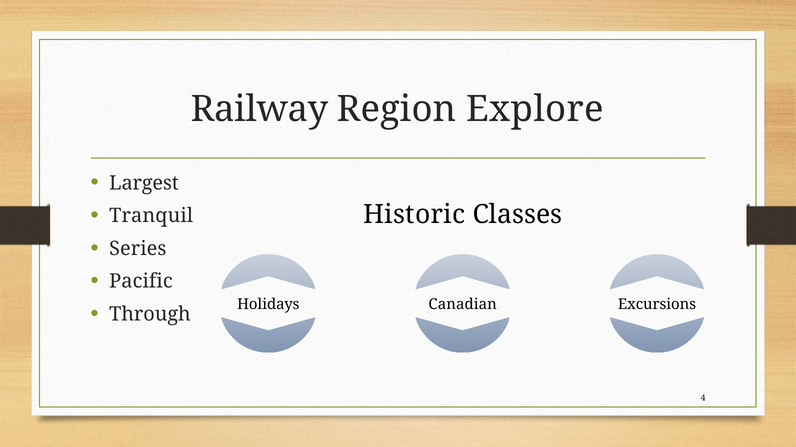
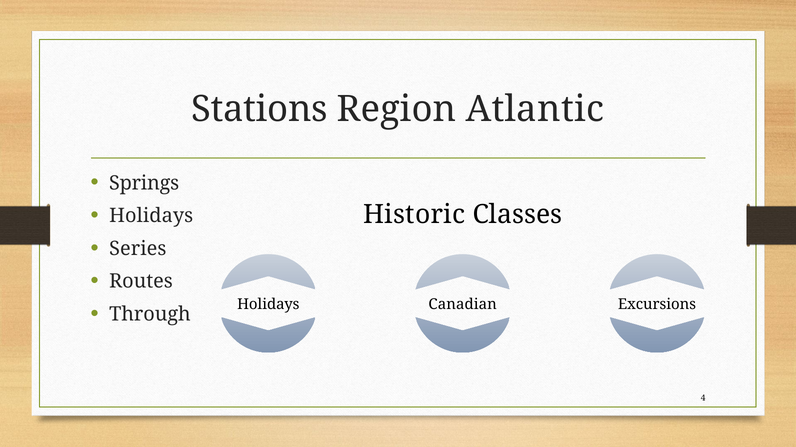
Railway: Railway -> Stations (259, 109)
Explore: Explore -> Atlantic (535, 109)
Largest: Largest -> Springs (144, 183)
Tranquil: Tranquil -> Holidays (151, 216)
Pacific: Pacific -> Routes (141, 282)
